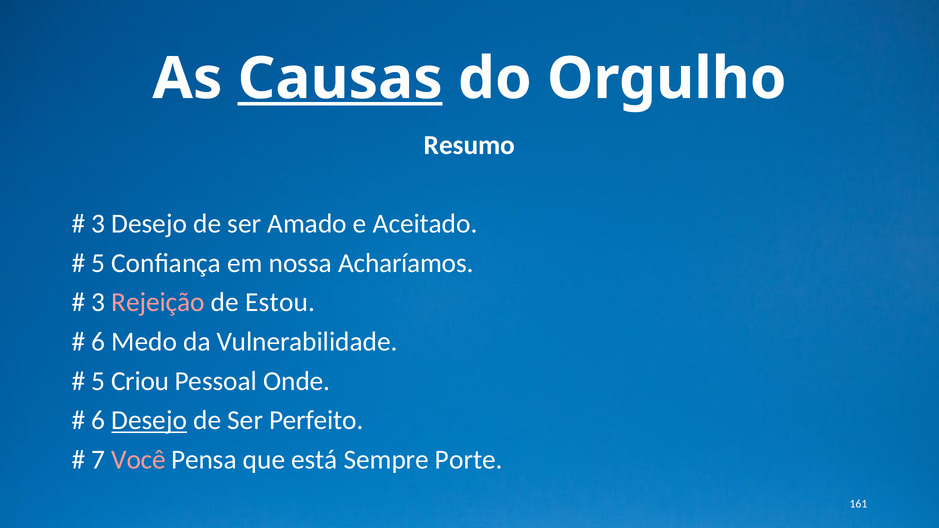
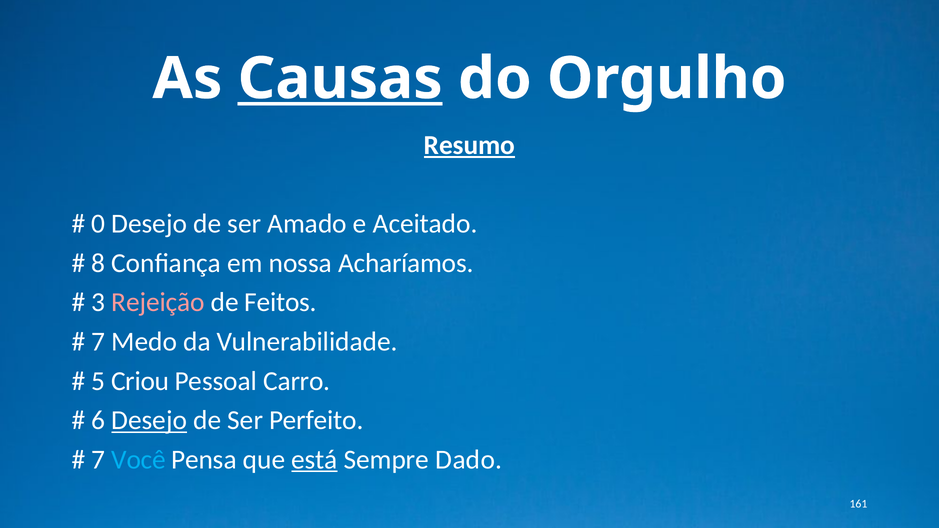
Resumo underline: none -> present (470, 145)
3: 3 -> 0 (98, 224)
5: 5 -> 8 (98, 263)
Estou: Estou -> Feitos (281, 303)
6: 6 -> 7 (98, 342)
Onde: Onde -> Carro (297, 381)
Você colour: pink -> light blue (138, 460)
está underline: none -> present (315, 460)
Porte: Porte -> Dado (469, 460)
